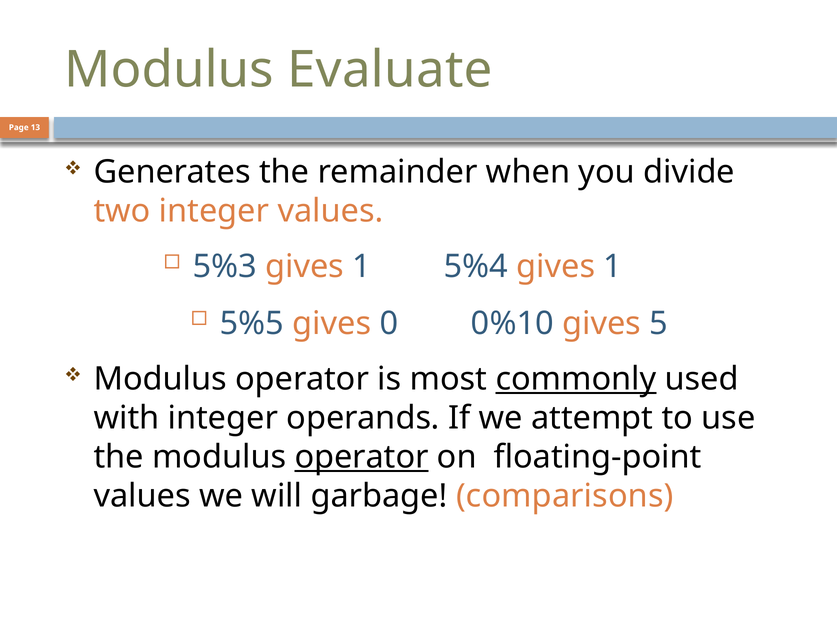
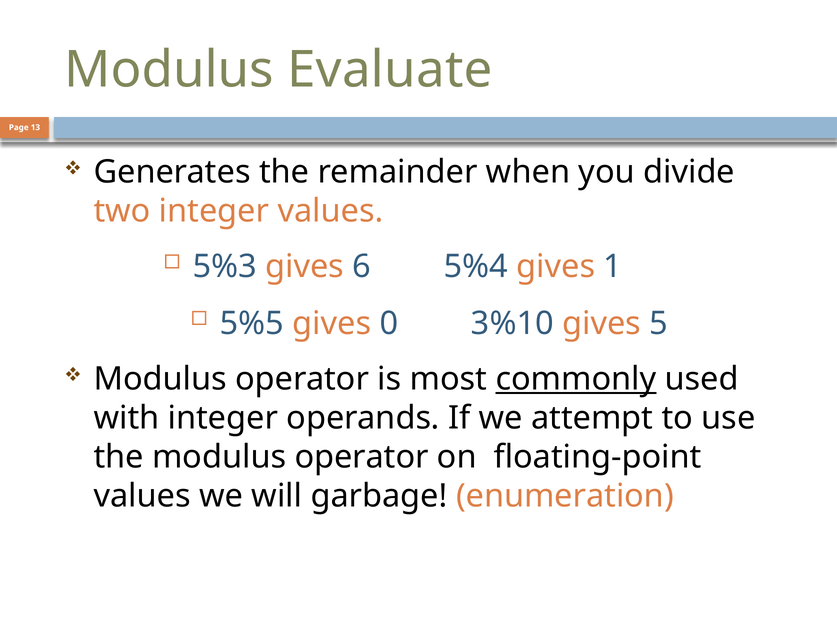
5%3 gives 1: 1 -> 6 (362, 267)
0%10: 0%10 -> 3%10 (512, 324)
operator underline: present -> none (362, 458)
comparisons: comparisons -> enumeration (565, 497)
